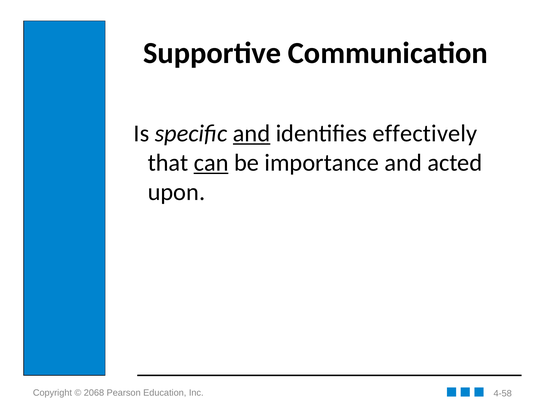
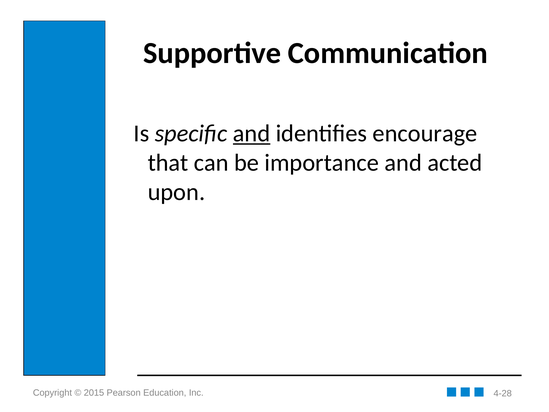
effectively: effectively -> encourage (425, 133)
can underline: present -> none (211, 163)
2068: 2068 -> 2015 (94, 393)
4-58: 4-58 -> 4-28 (503, 393)
